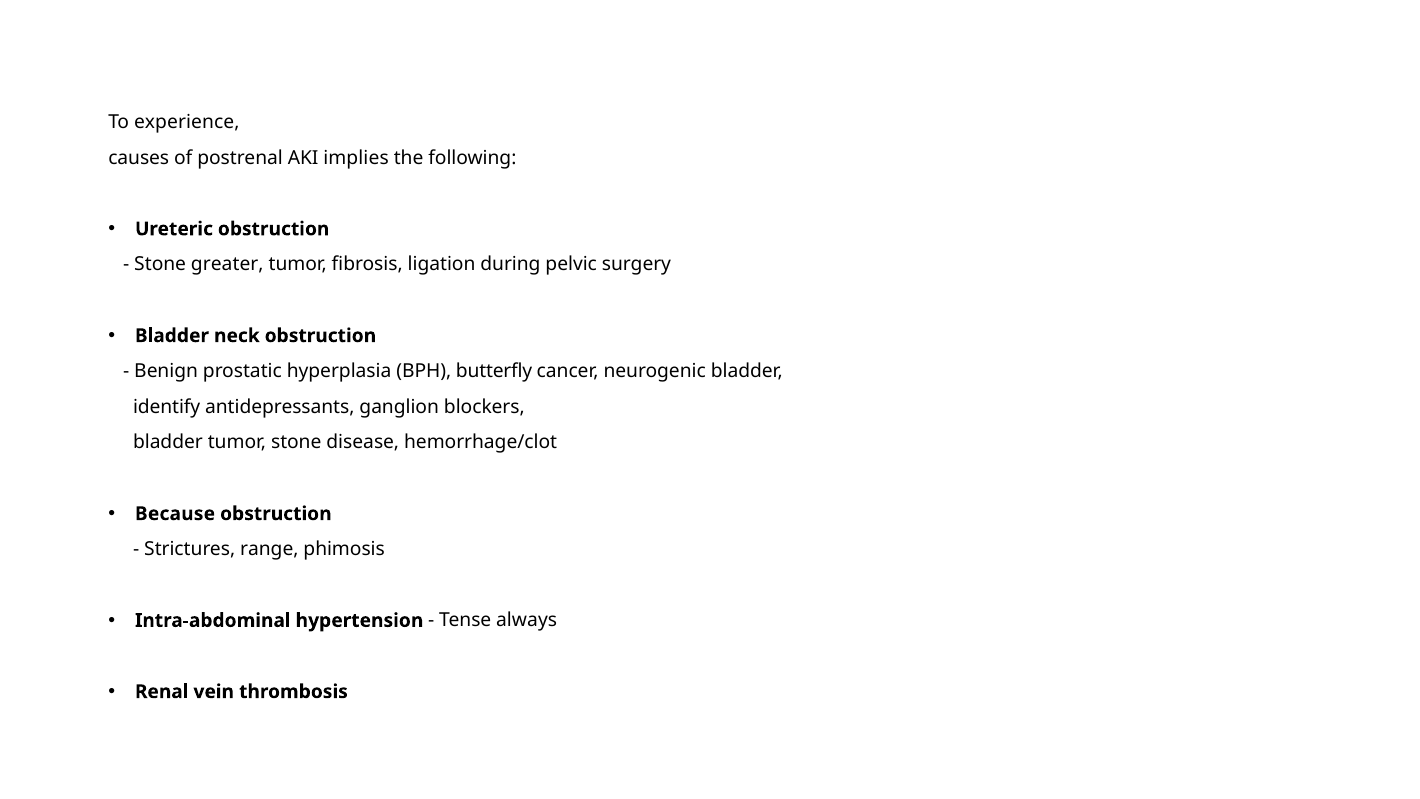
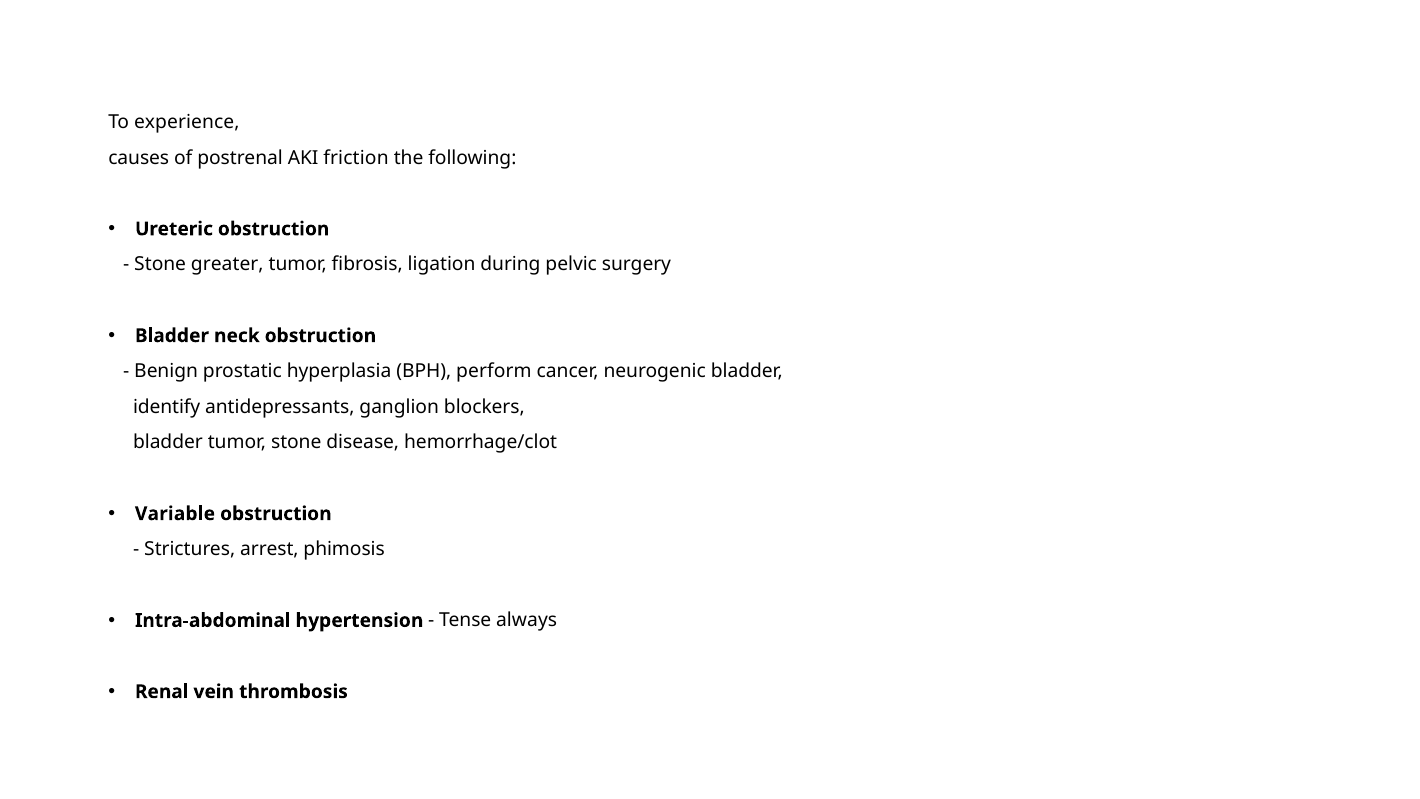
implies: implies -> friction (356, 158)
butterfly: butterfly -> perform (494, 371)
Because: Because -> Variable (175, 514)
range: range -> arrest (269, 549)
